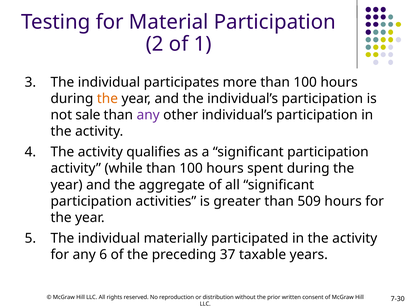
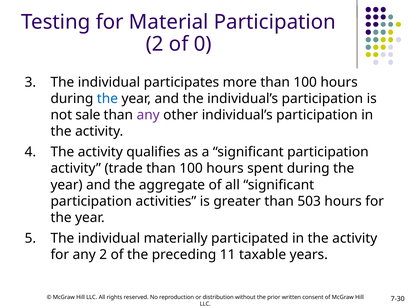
1: 1 -> 0 (203, 44)
the colour: orange -> blue (107, 98)
while: while -> trade (124, 168)
509: 509 -> 503 (309, 201)
any 6: 6 -> 2 (103, 254)
37: 37 -> 11 (228, 254)
